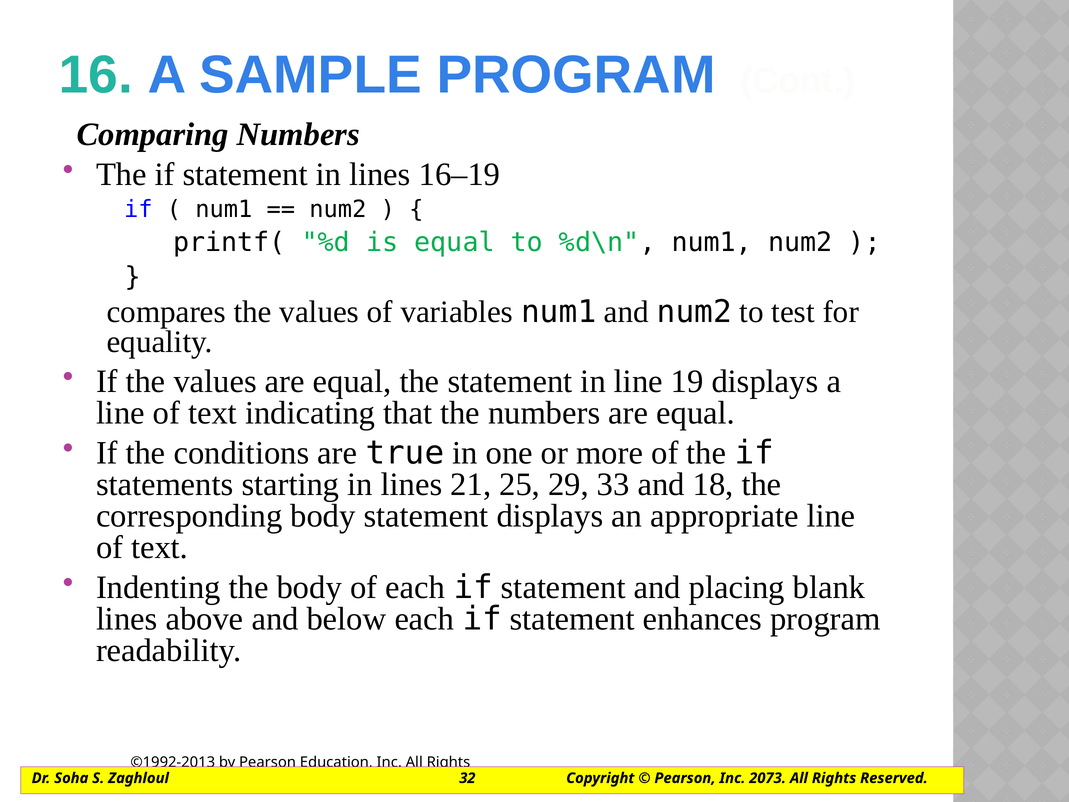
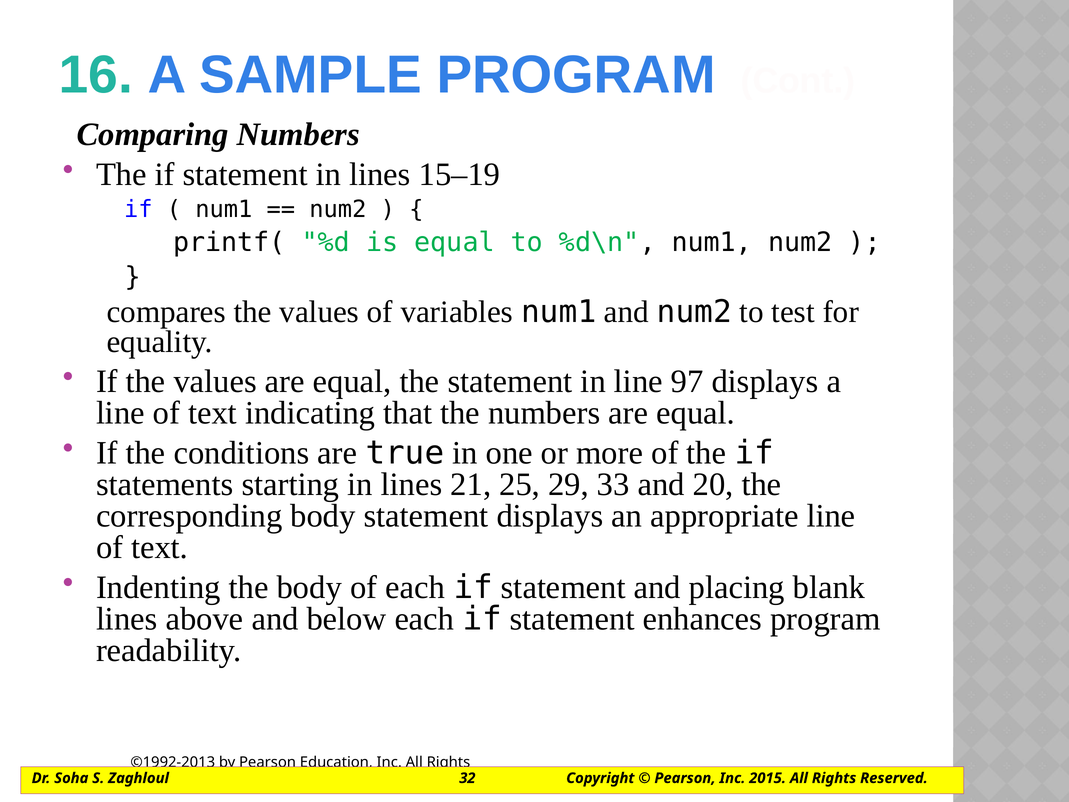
16–19: 16–19 -> 15–19 (459, 174)
19: 19 -> 97 (687, 381)
18: 18 -> 20 (713, 484)
2073: 2073 -> 2015 (768, 778)
